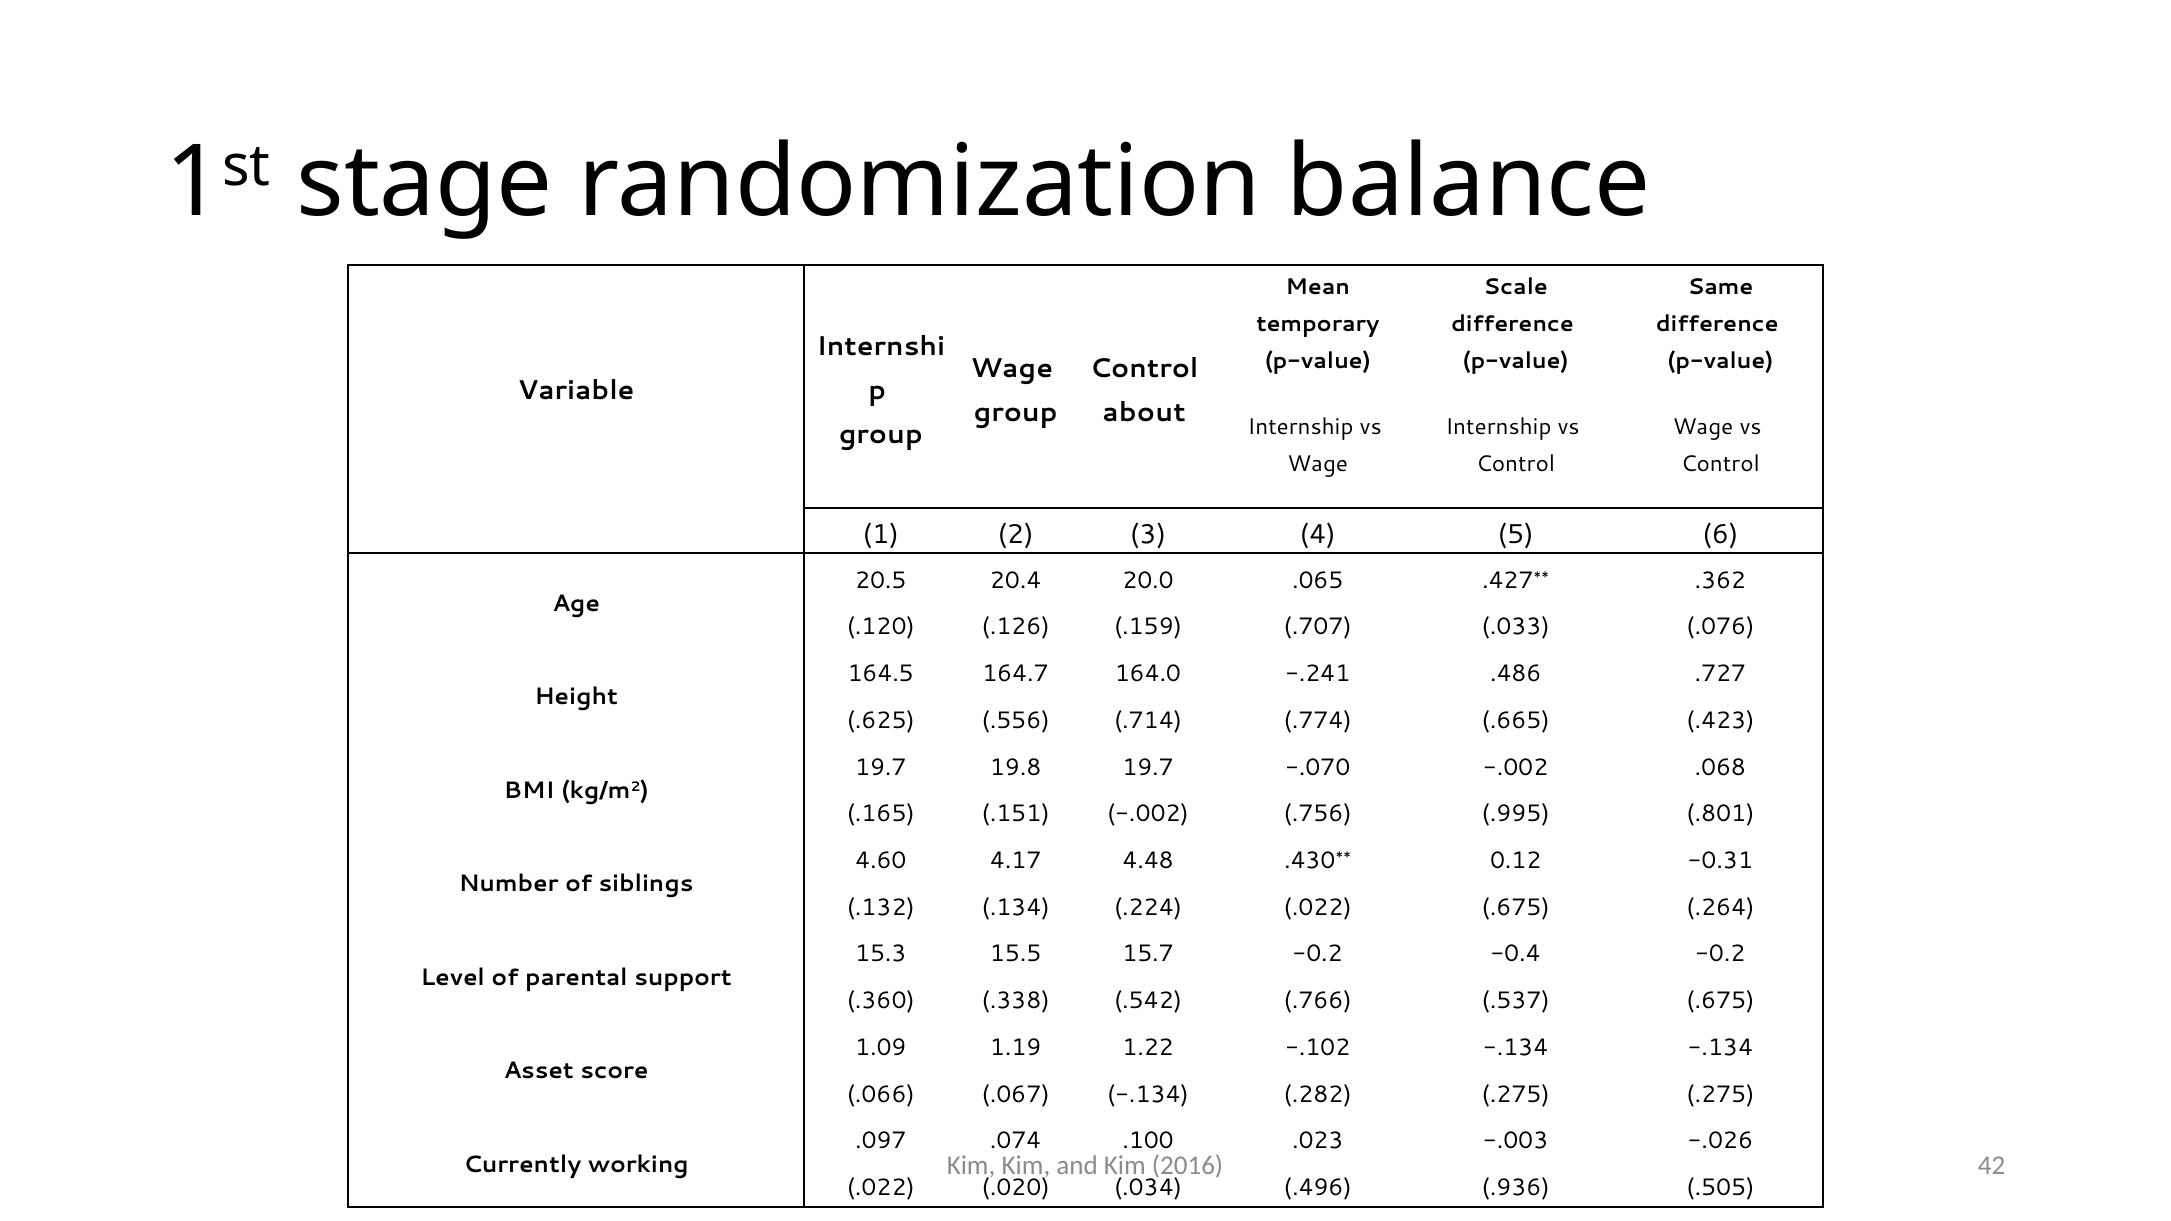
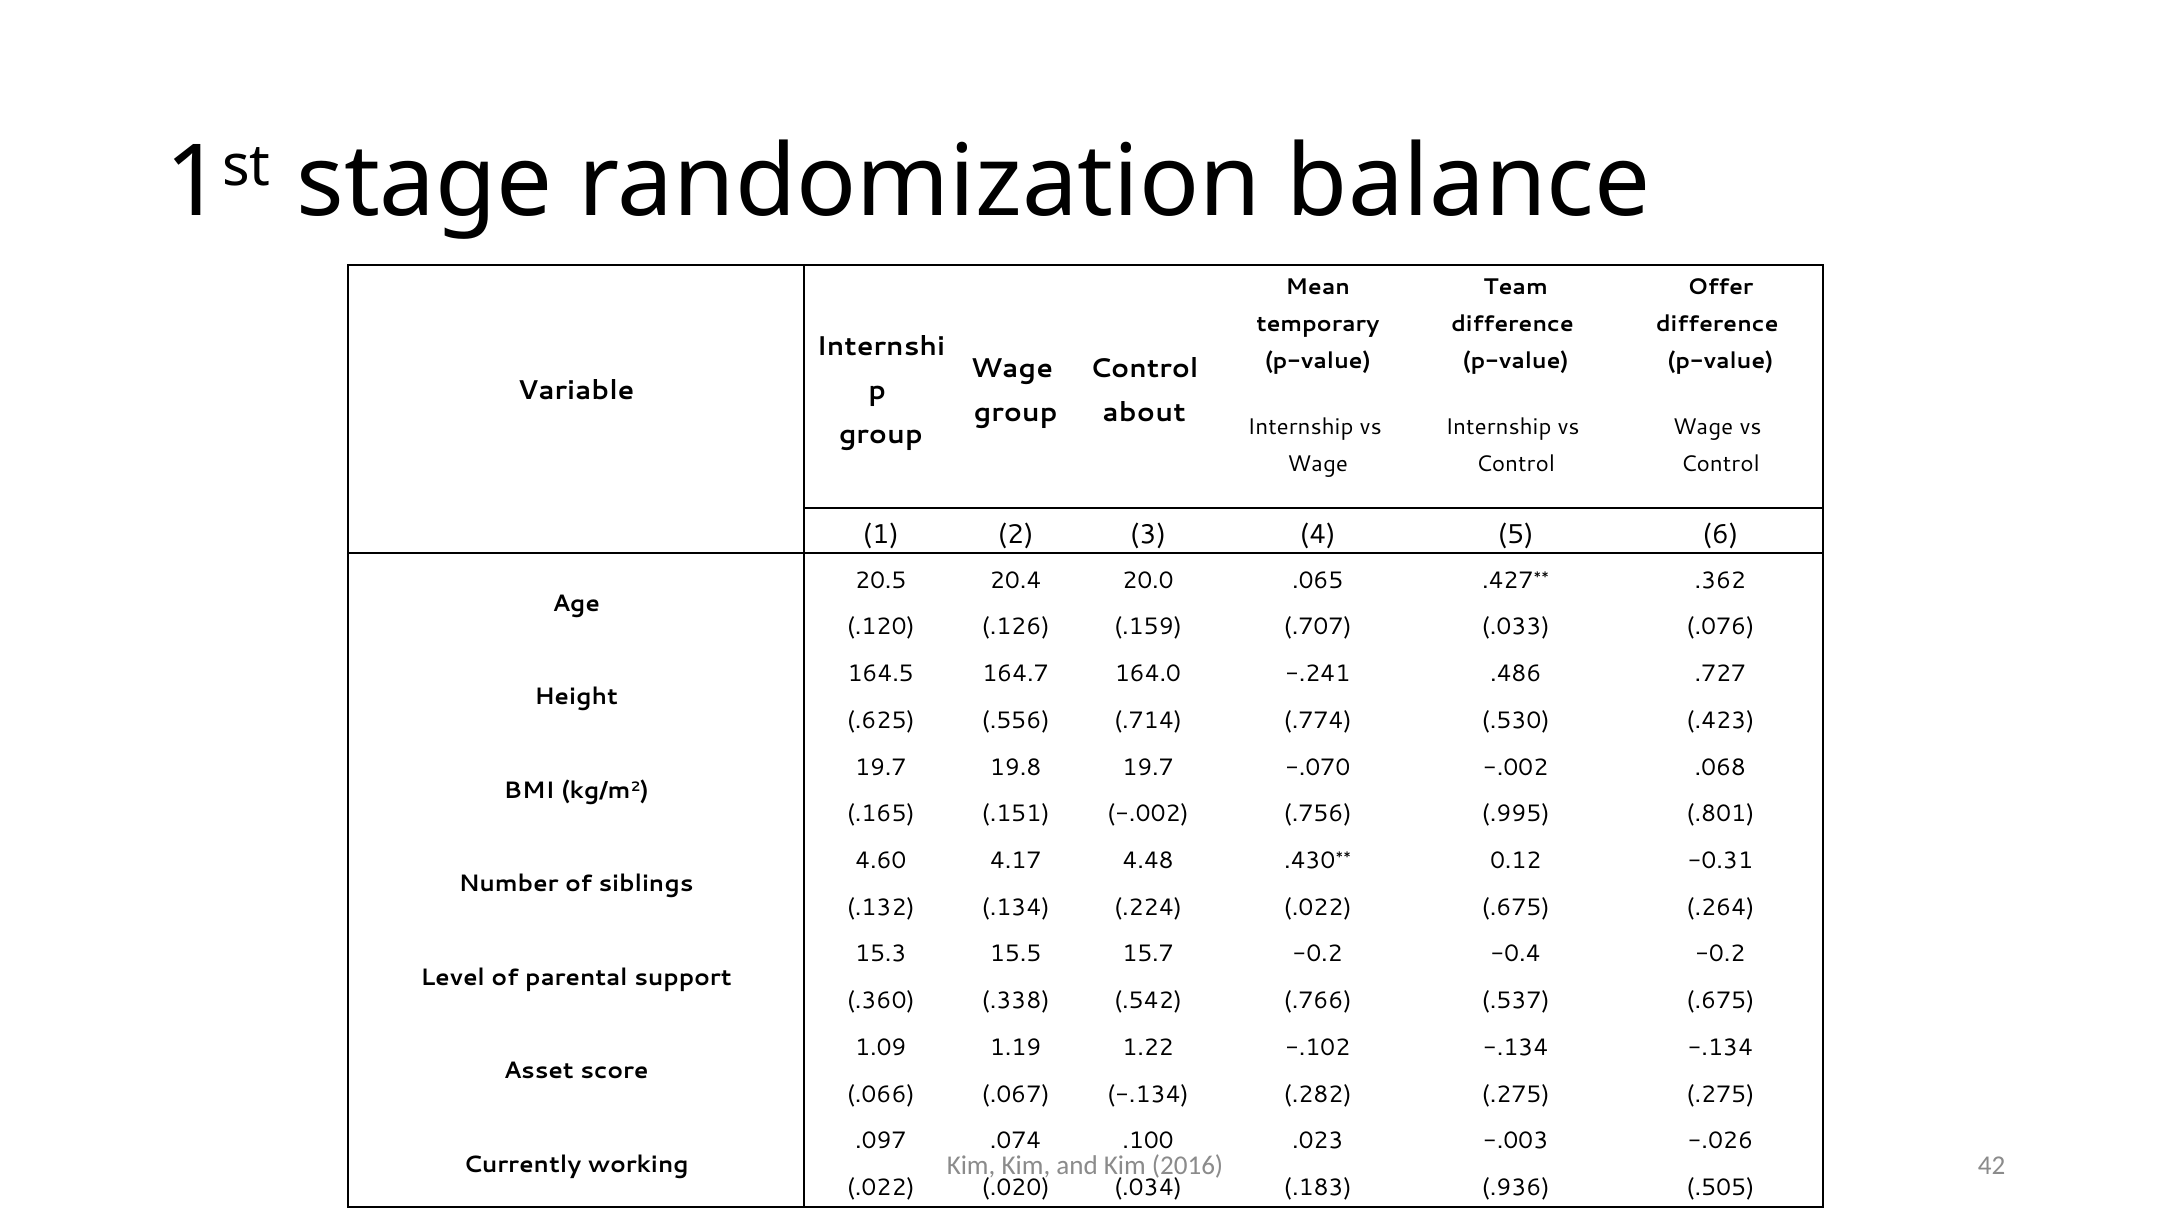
Scale: Scale -> Team (1516, 287)
Same: Same -> Offer (1720, 287)
.665: .665 -> .530 (1516, 721)
.496: .496 -> .183 (1318, 1188)
